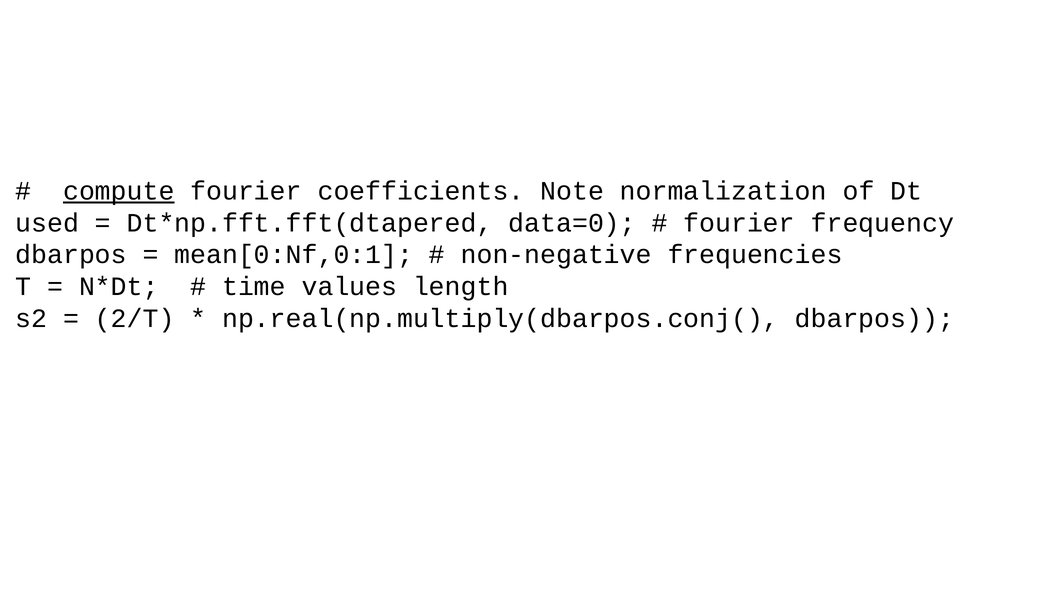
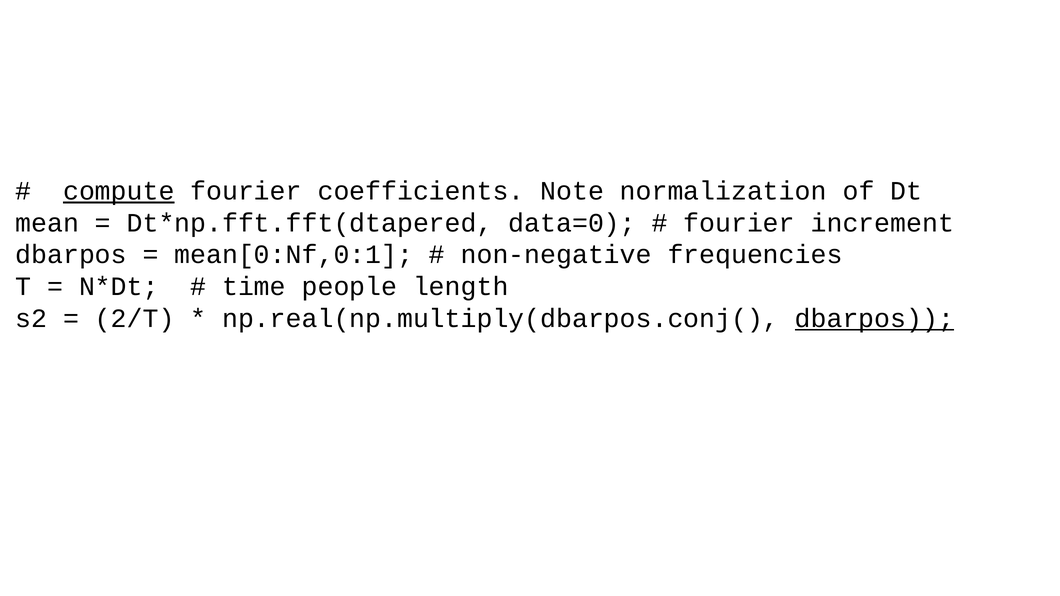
used: used -> mean (47, 223)
frequency: frequency -> increment (882, 223)
values: values -> people (349, 287)
dbarpos underline: none -> present (874, 318)
